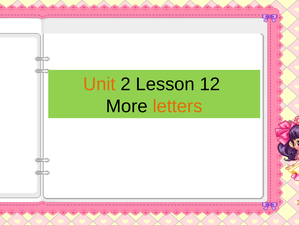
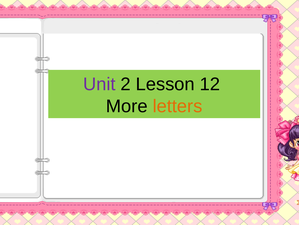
Unit colour: orange -> purple (99, 84)
